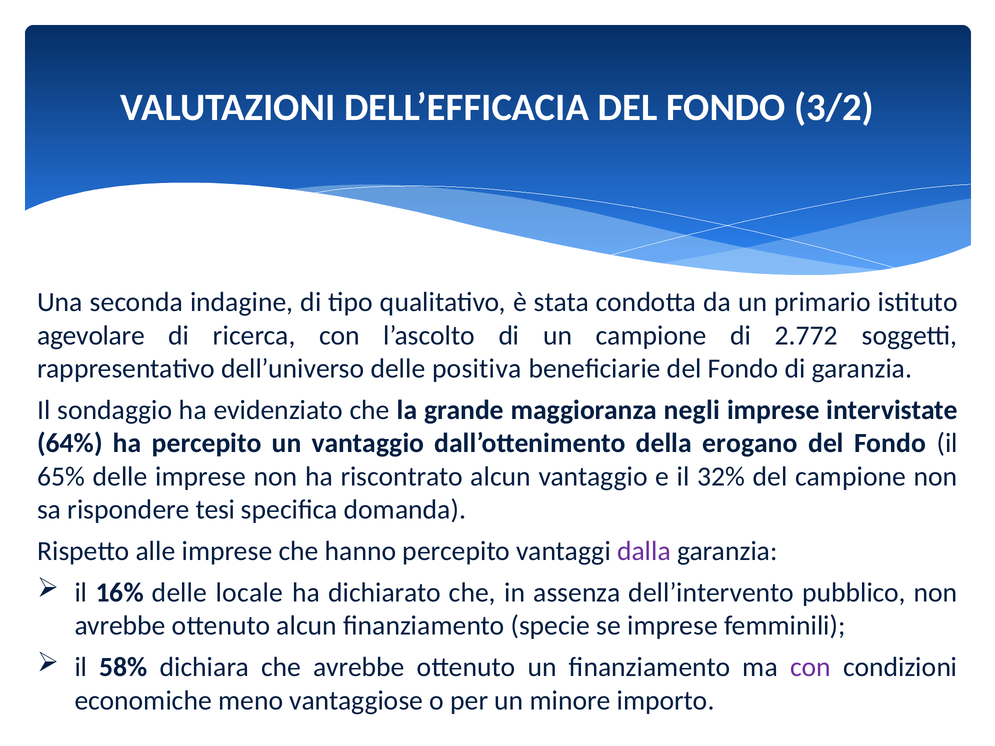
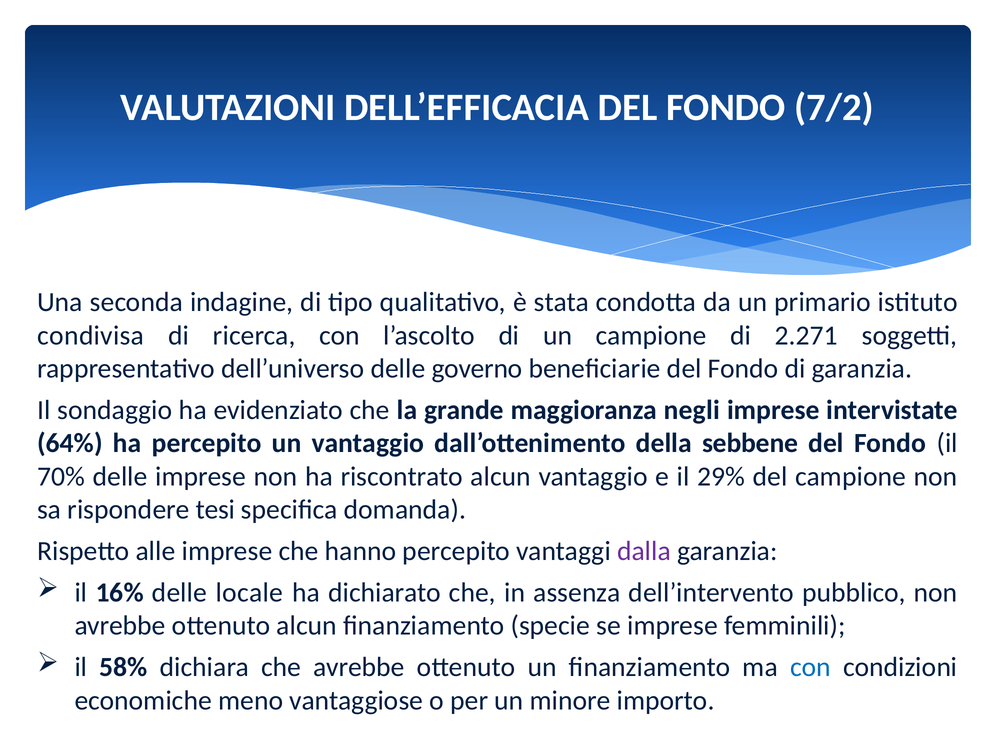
3/2: 3/2 -> 7/2 (834, 108)
agevolare: agevolare -> condivisa (91, 336)
2.772: 2.772 -> 2.271 (806, 336)
positiva: positiva -> governo (477, 369)
erogano: erogano -> sebbene (750, 443)
65%: 65% -> 70% (61, 477)
32%: 32% -> 29% (721, 477)
con colour: purple -> blue (810, 667)
